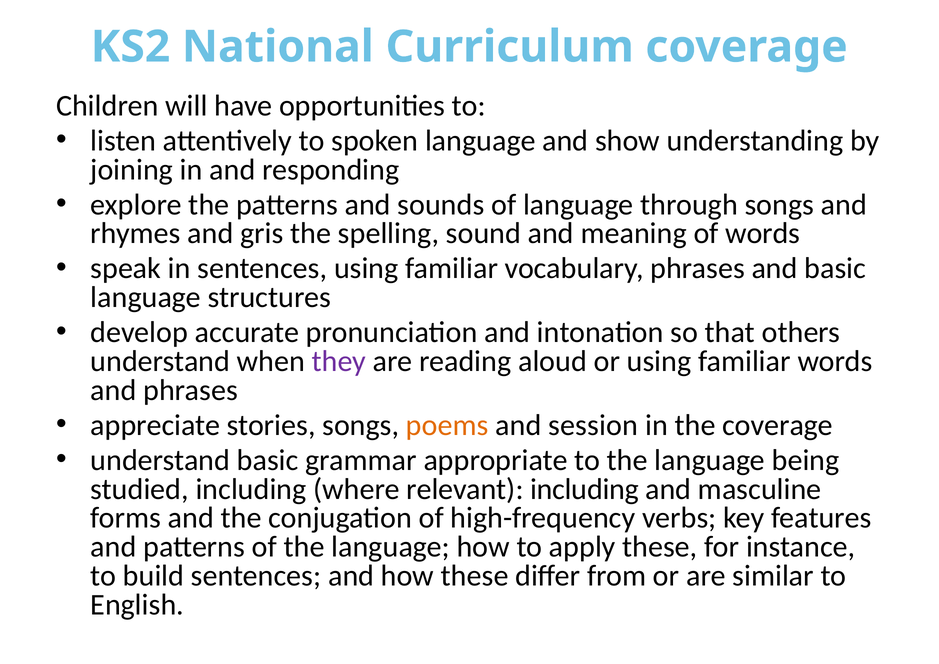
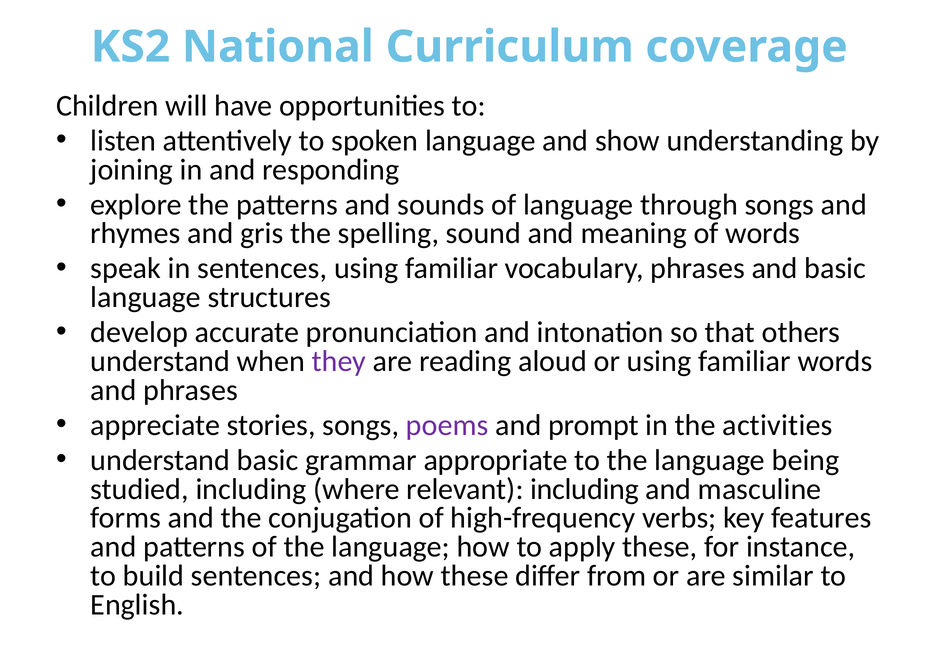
poems colour: orange -> purple (447, 425)
session: session -> prompt (593, 425)
the coverage: coverage -> activities (778, 425)
